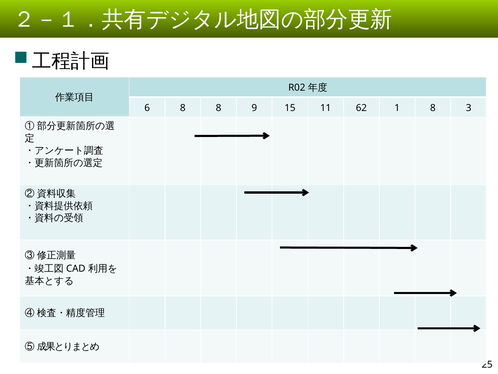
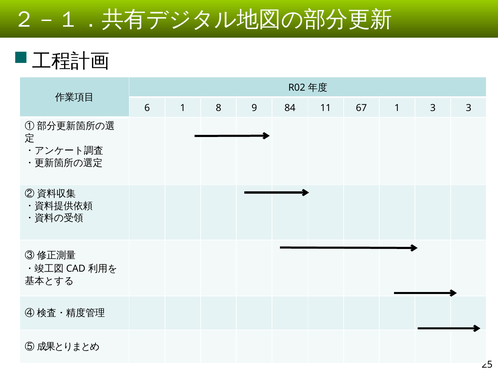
6 8: 8 -> 1 (183, 108)
15: 15 -> 84 (290, 108)
62: 62 -> 67 (361, 108)
1 8: 8 -> 3 (433, 108)
